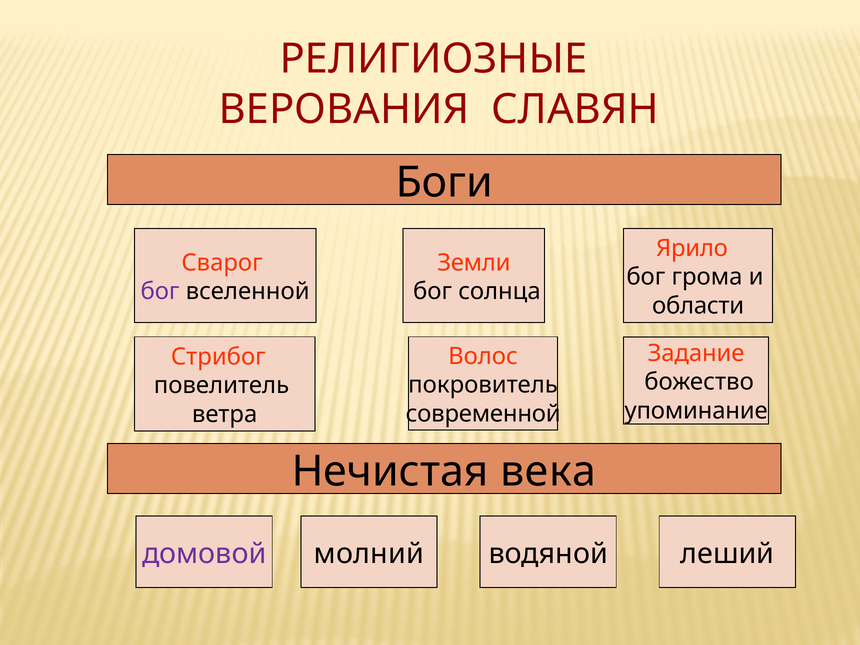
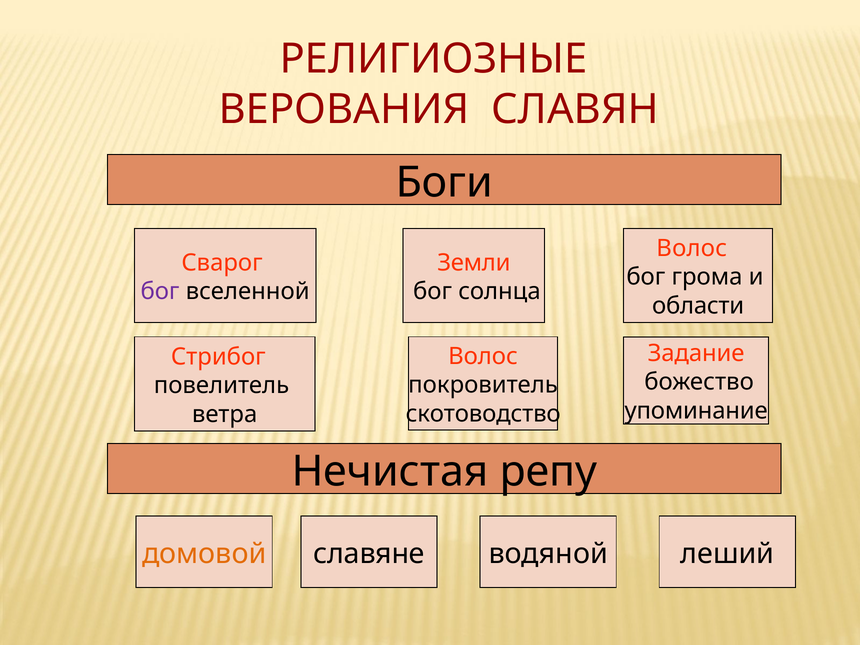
Ярило: Ярило -> Волос (692, 248)
современной: современной -> скотоводство (483, 414)
века: века -> репу (549, 472)
домовой colour: purple -> orange (204, 554)
молний: молний -> славяне (369, 554)
